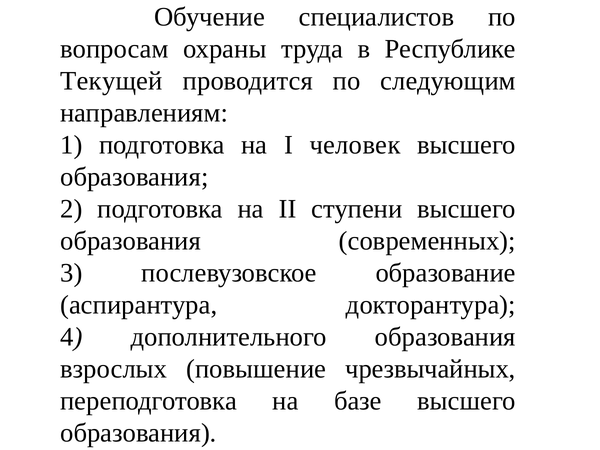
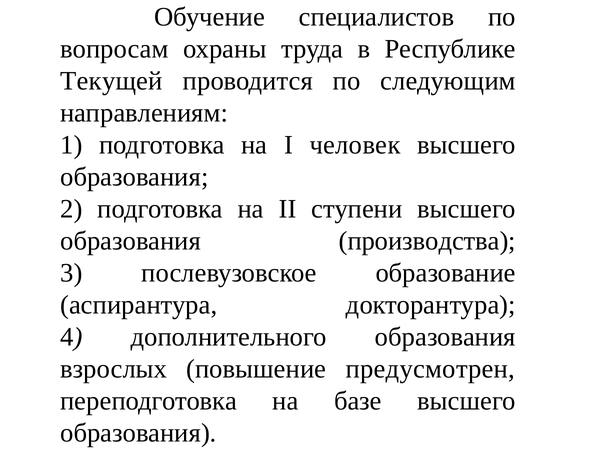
современных: современных -> производства (427, 241)
чрезвычайных: чрезвычайных -> предусмотрен (430, 369)
